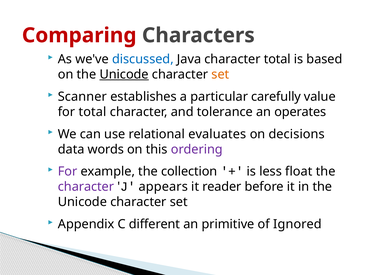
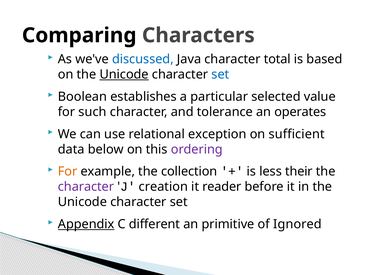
Comparing colour: red -> black (79, 35)
set colour: orange -> blue (220, 74)
Scanner: Scanner -> Boolean (82, 96)
carefully: carefully -> selected (276, 96)
for total: total -> such (93, 112)
evaluates: evaluates -> exception (217, 134)
decisions: decisions -> sufficient (297, 134)
words: words -> below (106, 149)
For colour: purple -> orange (68, 171)
float: float -> their (299, 171)
appears: appears -> creation (163, 186)
Appendix underline: none -> present (86, 224)
